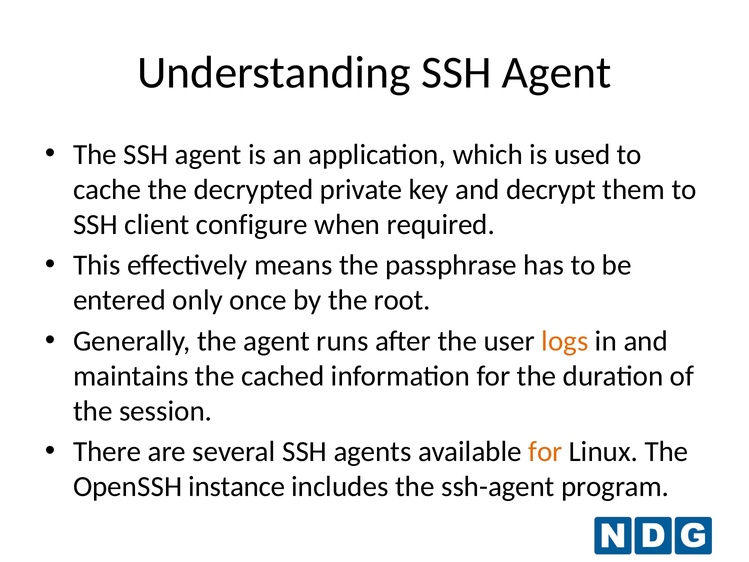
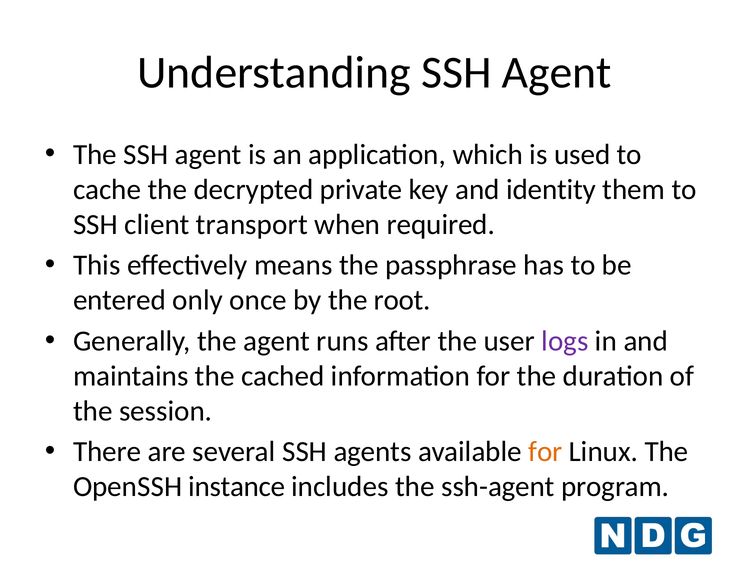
decrypt: decrypt -> identity (551, 189)
configure: configure -> transport (252, 224)
logs colour: orange -> purple (565, 341)
